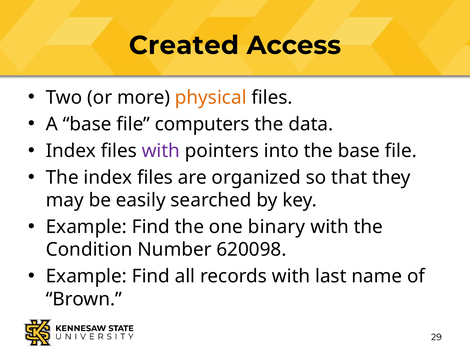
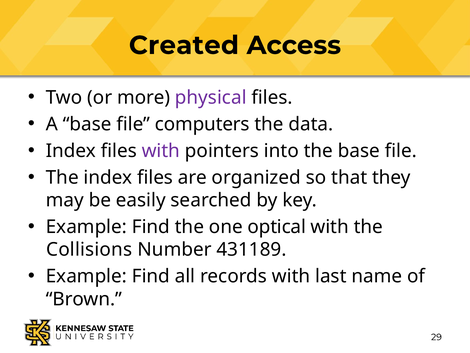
physical colour: orange -> purple (211, 97)
binary: binary -> optical (277, 227)
Condition: Condition -> Collisions (89, 249)
620098: 620098 -> 431189 (251, 249)
